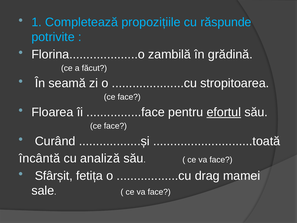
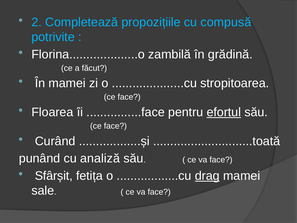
1: 1 -> 2 (37, 22)
răspunde: răspunde -> compusă (226, 22)
În seamă: seamă -> mamei (67, 83)
încântă: încântă -> punând (40, 158)
drag underline: none -> present (207, 176)
